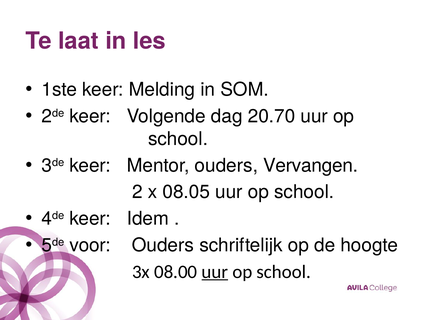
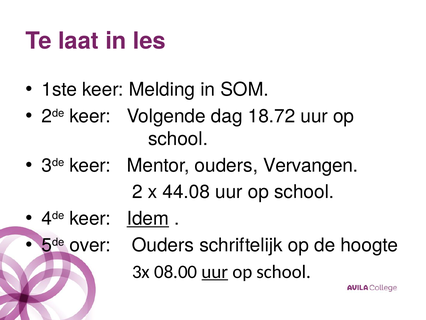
20.70: 20.70 -> 18.72 (272, 116)
08.05: 08.05 -> 44.08 (186, 192)
Idem underline: none -> present (148, 218)
voor: voor -> over (90, 245)
